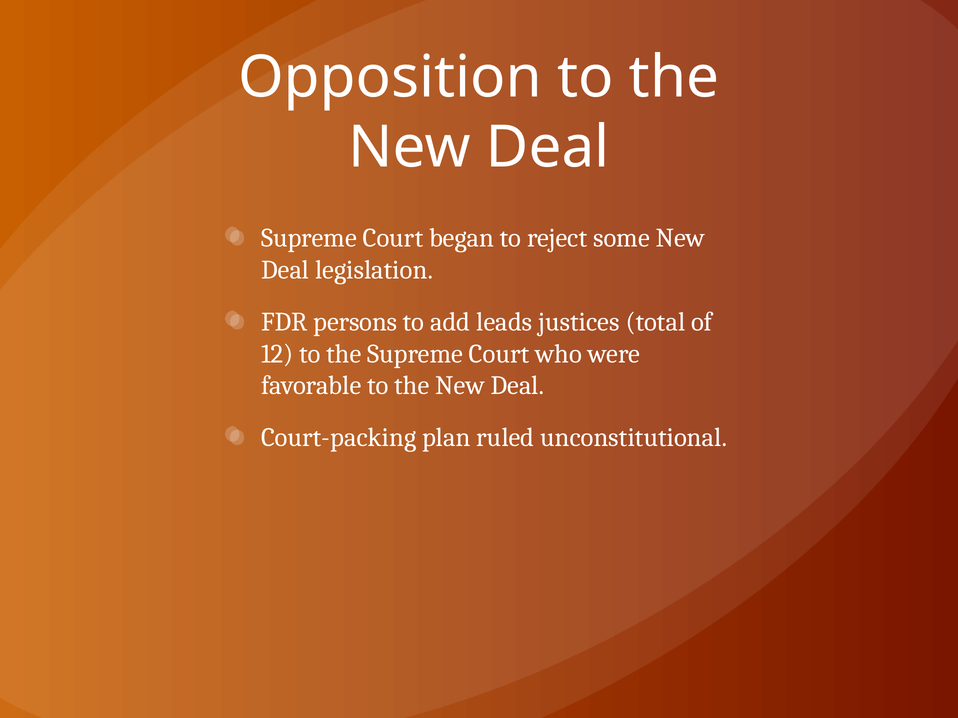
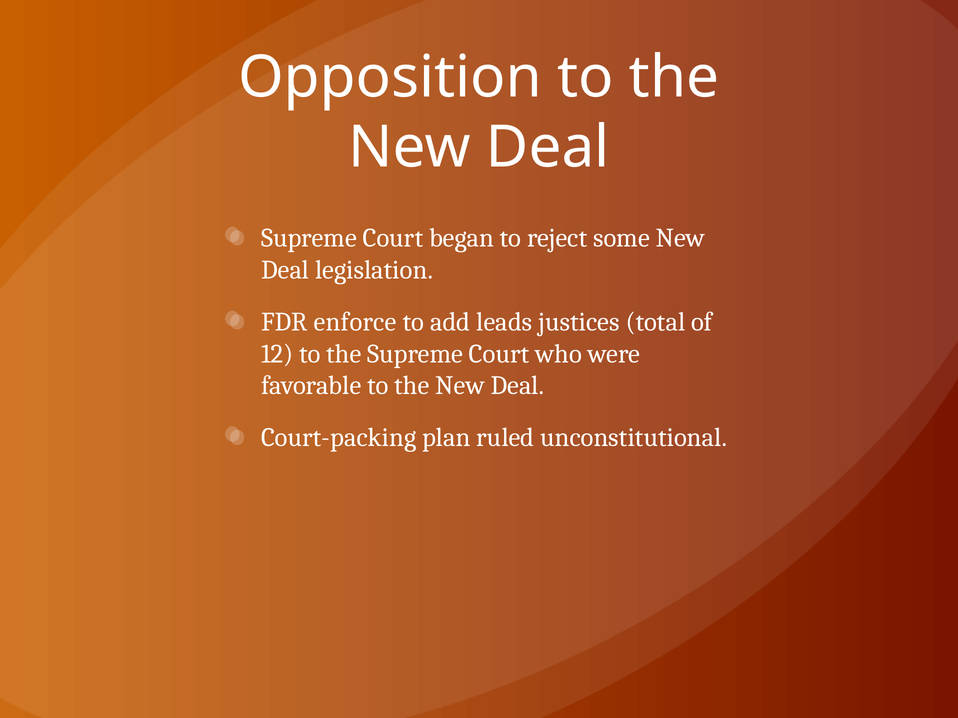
persons: persons -> enforce (355, 322)
